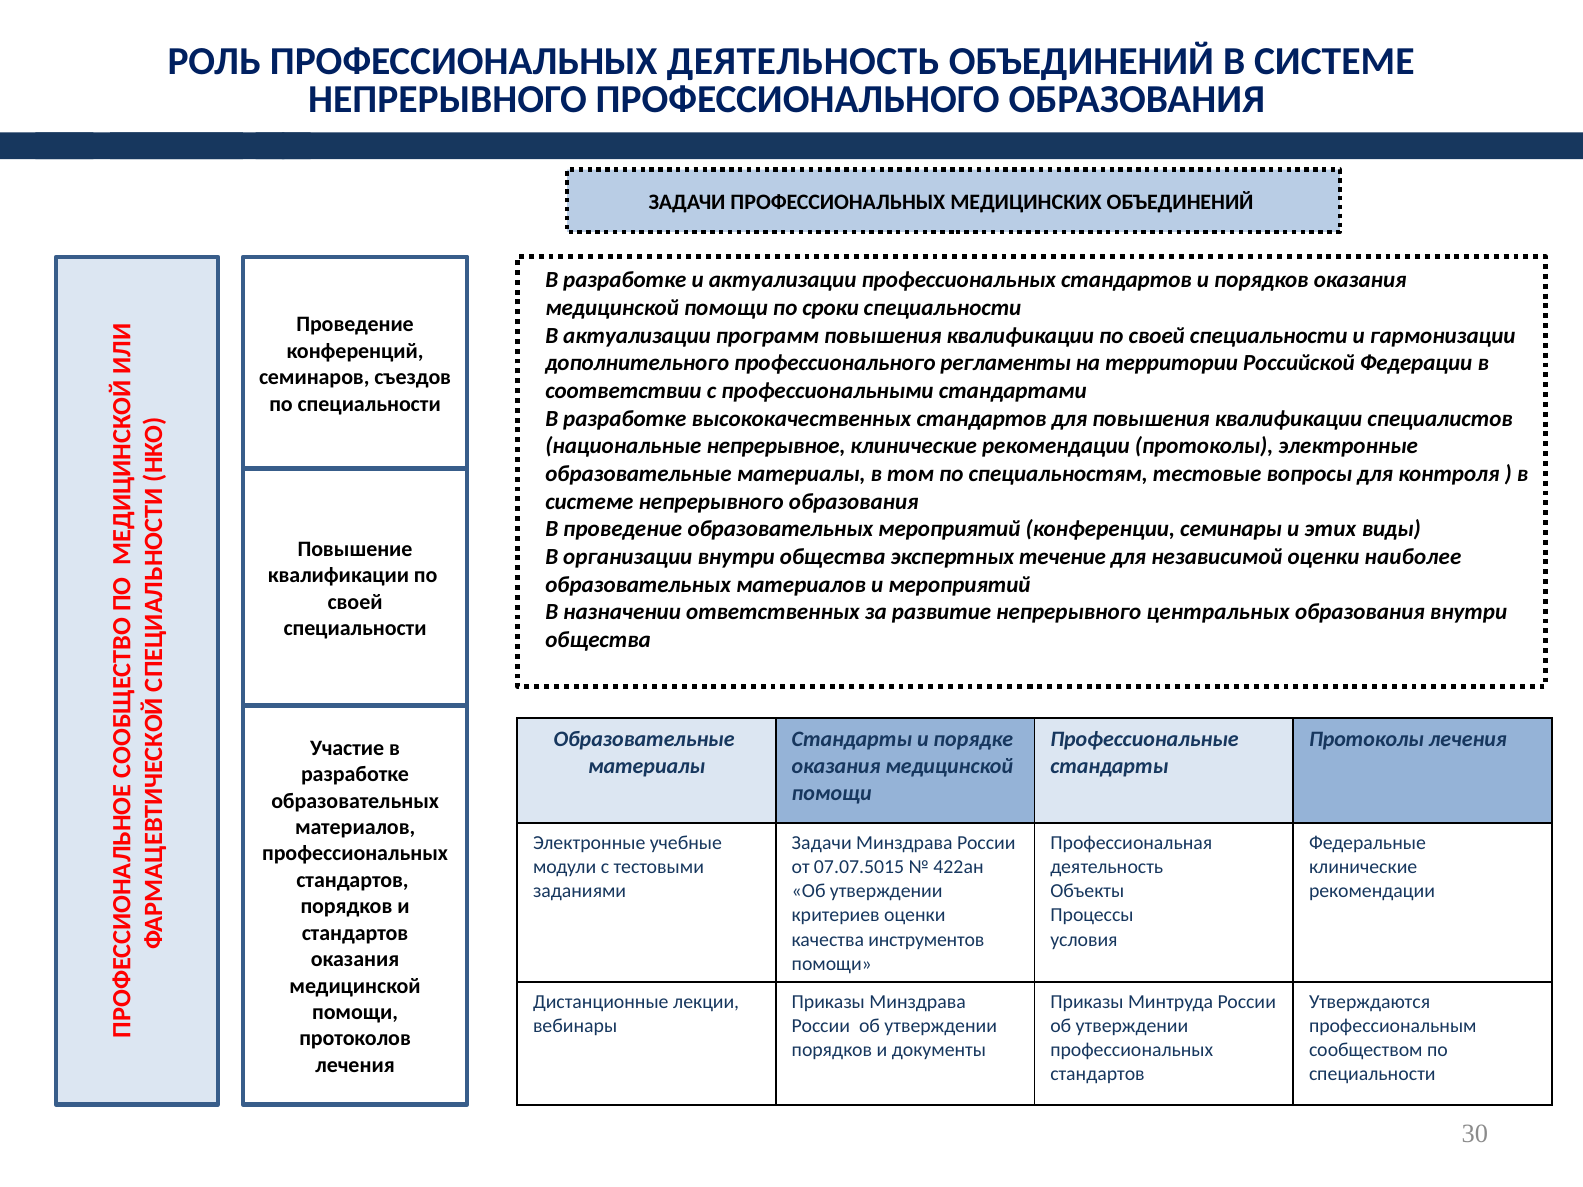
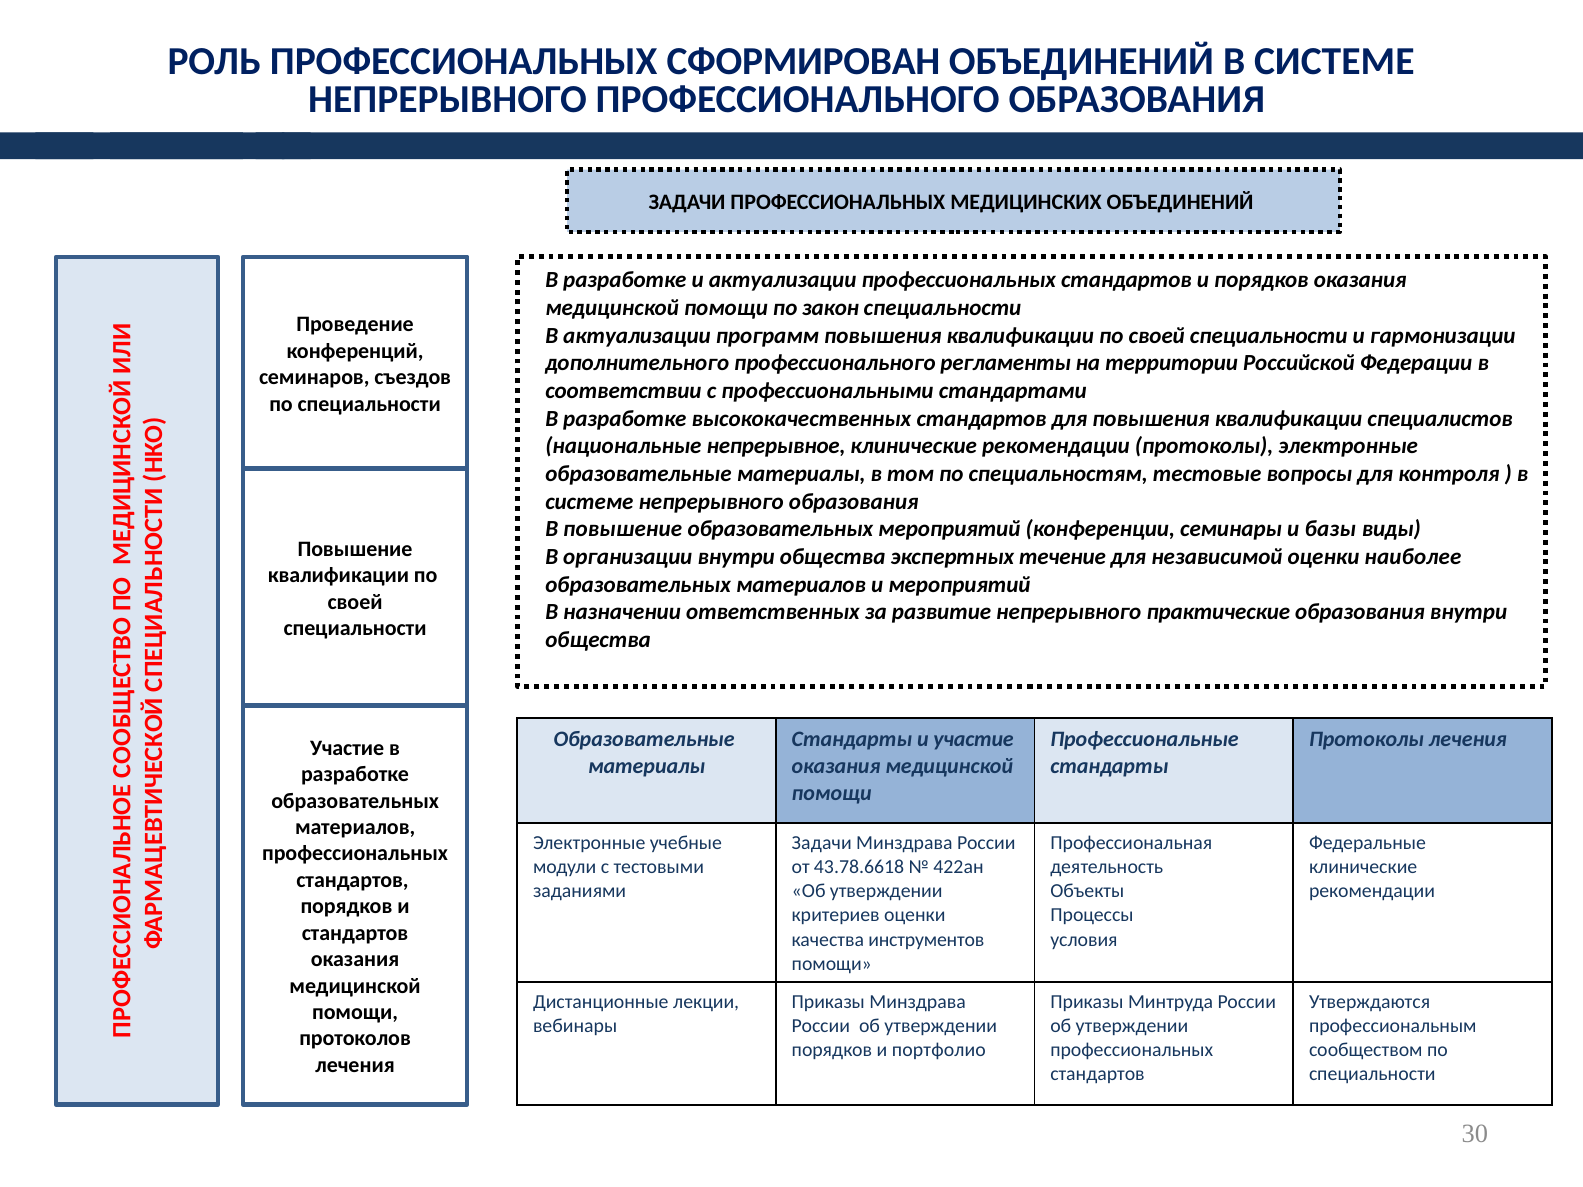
ПРОФЕССИОНАЛЬНЫХ ДЕЯТЕЛЬНОСТЬ: ДЕЯТЕЛЬНОСТЬ -> СФОРМИРОВАН (803, 62)
сроки: сроки -> закон (831, 308)
В проведение: проведение -> повышение (623, 529)
этих: этих -> базы (1330, 529)
центральных: центральных -> практические (1218, 612)
и порядке: порядке -> участие (973, 740)
07.07.5015: 07.07.5015 -> 43.78.6618 (859, 868)
документы: документы -> портфолио (939, 1050)
